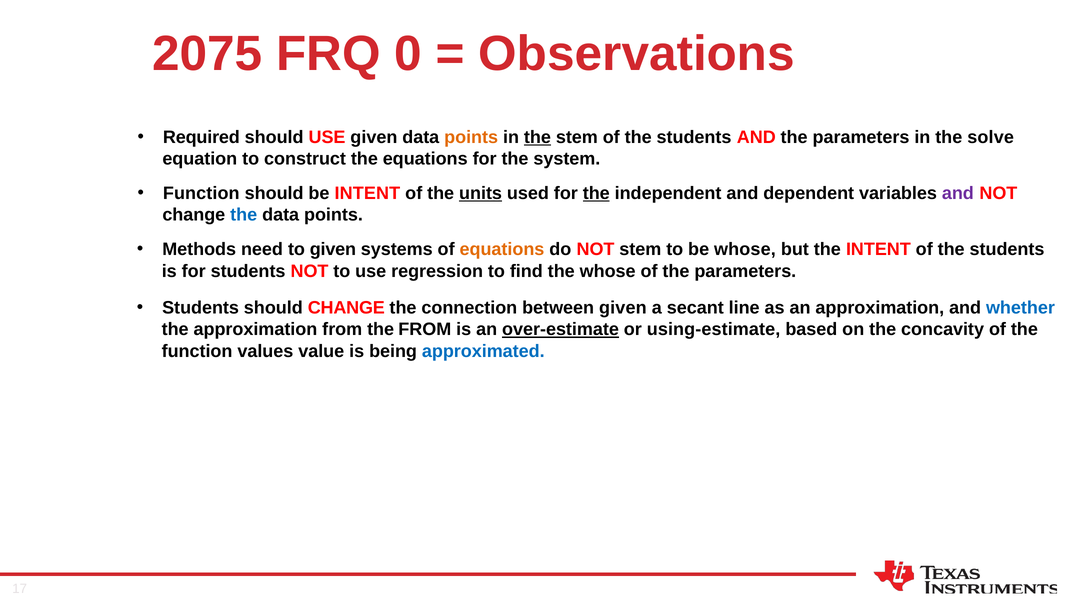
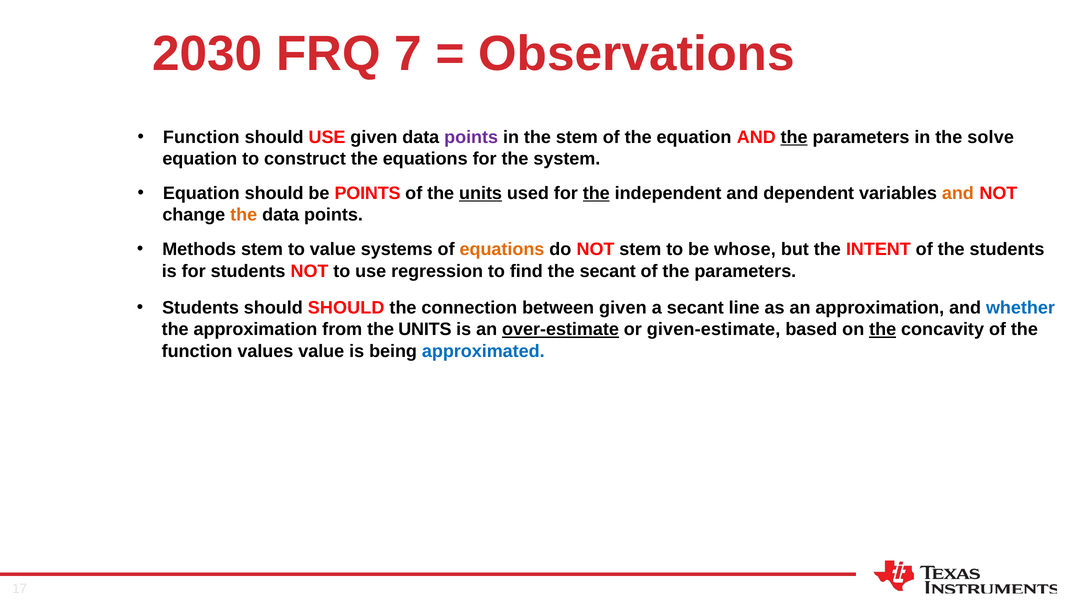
2075: 2075 -> 2030 (207, 54)
0: 0 -> 7 (408, 54)
Required: Required -> Function (201, 137)
points colour: orange -> purple (471, 137)
the underline: present -> none (537, 137)
stem of the students: students -> equation (694, 137)
the underline: none -> present (794, 137)
Function: Function -> Equation (201, 193)
be INTENT: INTENT -> POINTS (368, 193)
and colour: purple -> orange (958, 193)
the colour: blue -> orange (244, 215)
Methods need: need -> stem (262, 250)
to given: given -> value (333, 250)
the whose: whose -> secant (608, 271)
should CHANGE: CHANGE -> SHOULD (346, 308)
from the FROM: FROM -> UNITS (425, 330)
using-estimate: using-estimate -> given-estimate (714, 330)
the underline: none -> present (883, 330)
